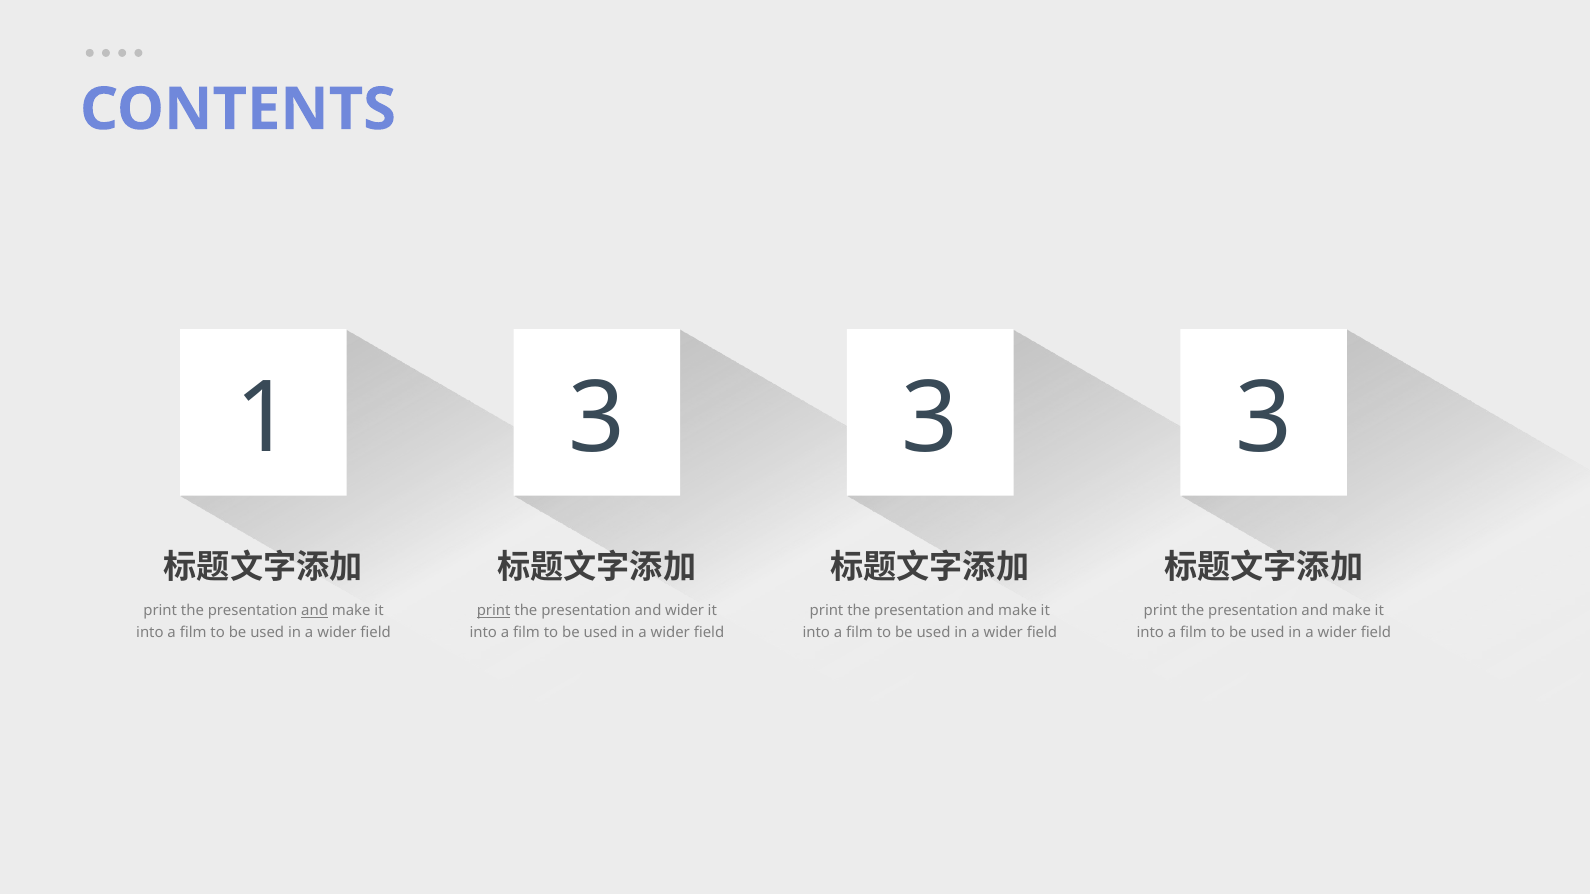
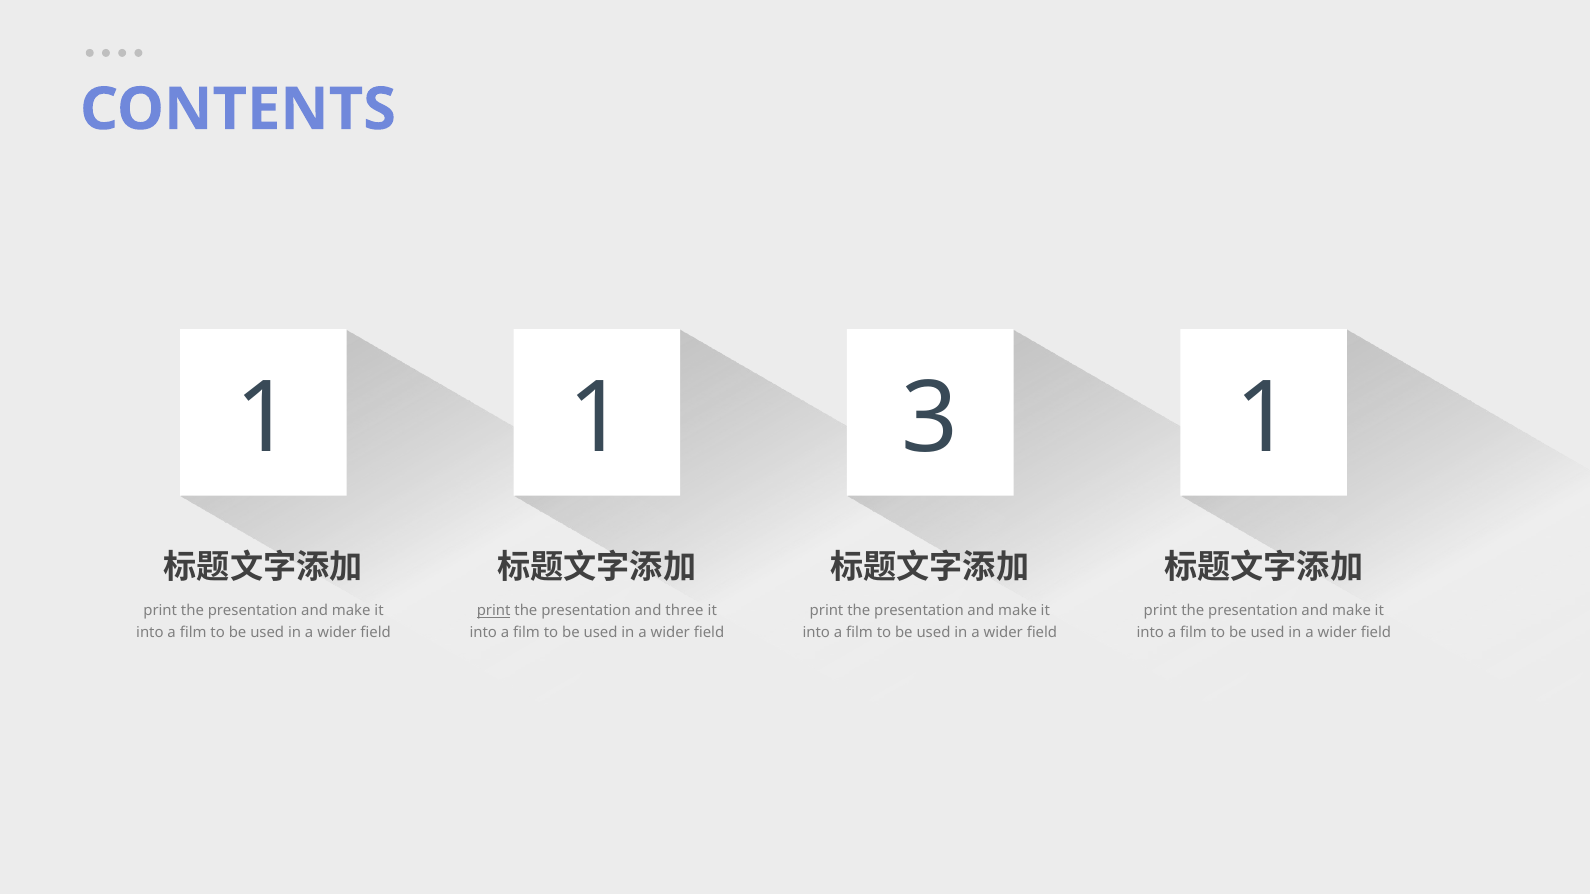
1 3: 3 -> 1 (597, 419)
3: 3 -> 1 (1264, 419)
and underline: present -> none (315, 611)
and wider: wider -> three (685, 611)
